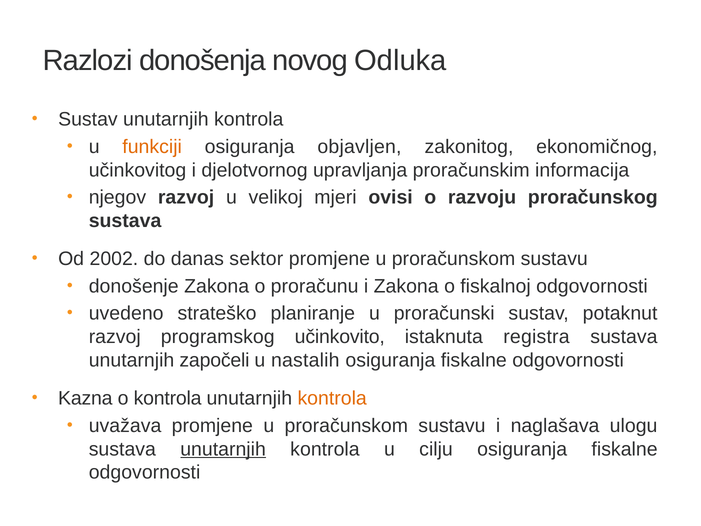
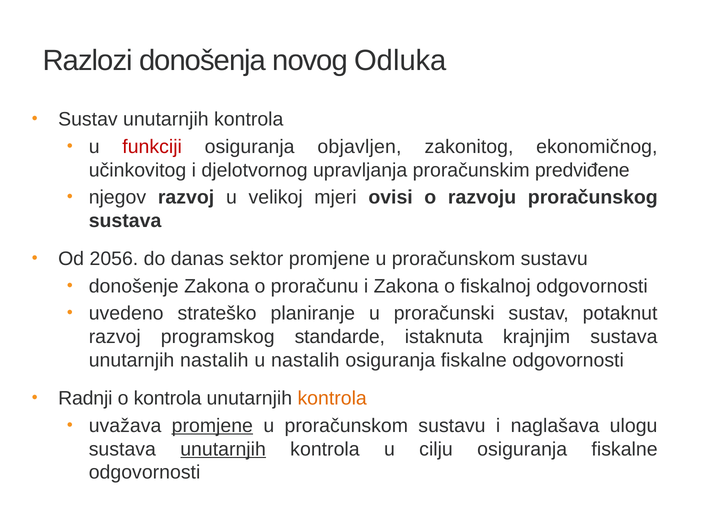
funkciji colour: orange -> red (152, 147)
informacija: informacija -> predviđene (582, 170)
2002: 2002 -> 2056 (114, 259)
učinkovito: učinkovito -> standarde (340, 337)
registra: registra -> krajnjim (537, 337)
unutarnjih započeli: započeli -> nastalih (214, 360)
Kazna: Kazna -> Radnji (85, 398)
promjene underline: none -> present (212, 426)
